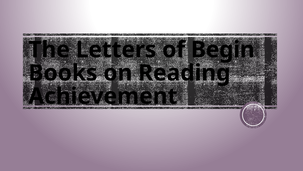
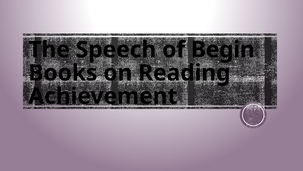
Letters: Letters -> Speech (116, 50)
